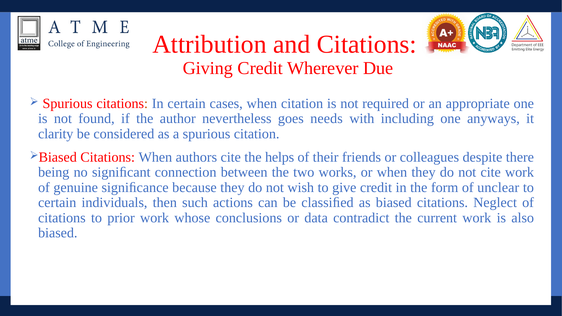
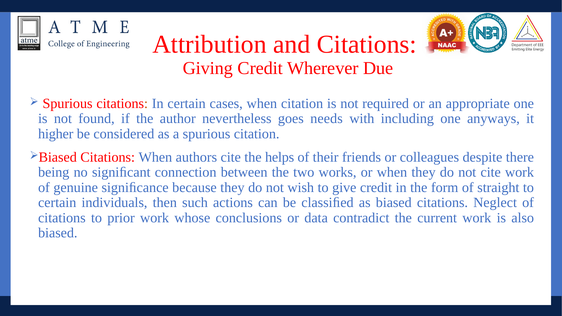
clarity: clarity -> higher (56, 134)
unclear: unclear -> straight (498, 188)
